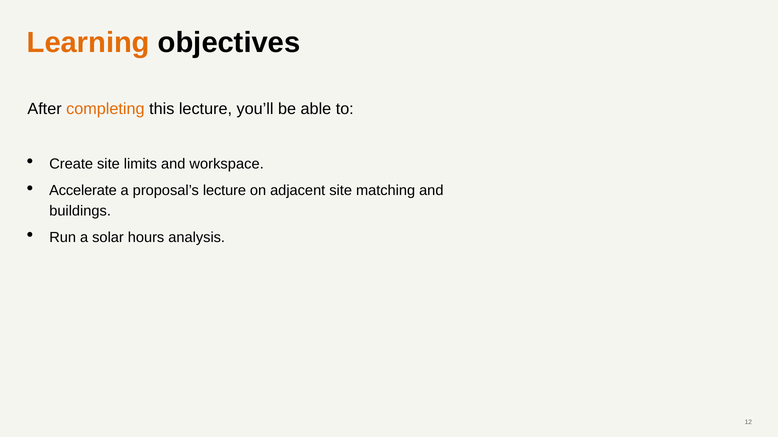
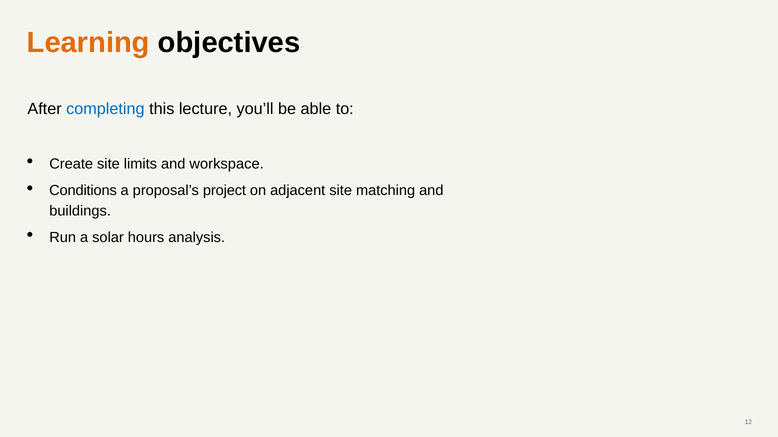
completing colour: orange -> blue (105, 109)
Accelerate: Accelerate -> Conditions (83, 191)
proposal’s lecture: lecture -> project (224, 191)
